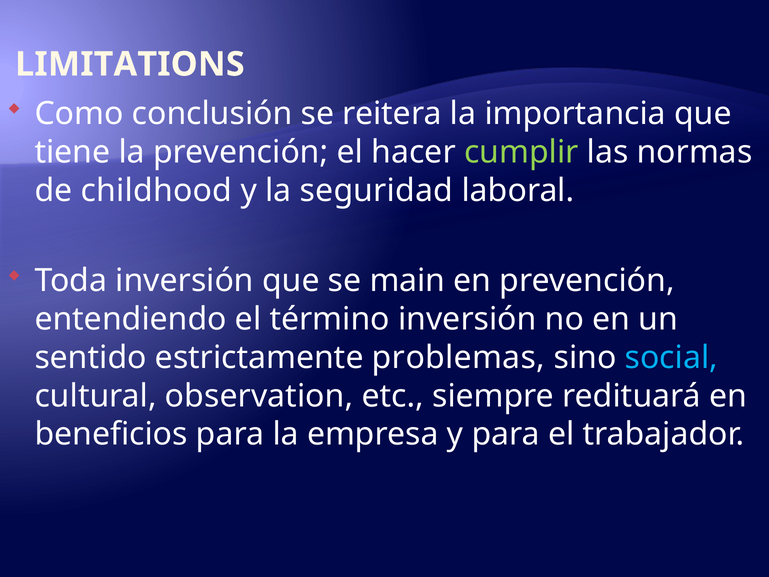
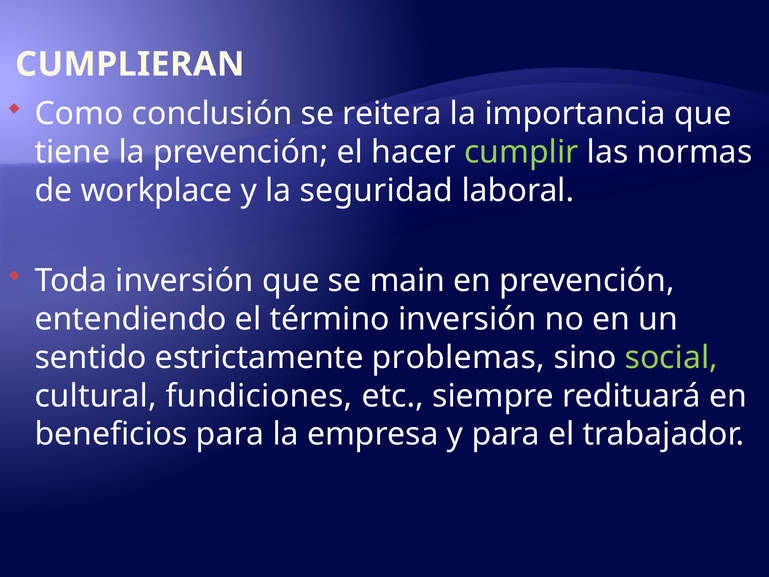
LIMITATIONS: LIMITATIONS -> CUMPLIERAN (130, 64)
childhood: childhood -> workplace (157, 191)
social colour: light blue -> light green (671, 357)
observation: observation -> fundiciones (259, 396)
